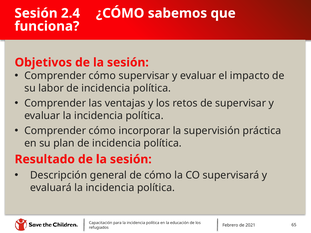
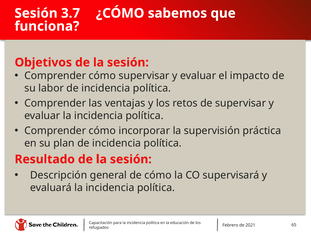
2.4: 2.4 -> 3.7 (71, 13)
